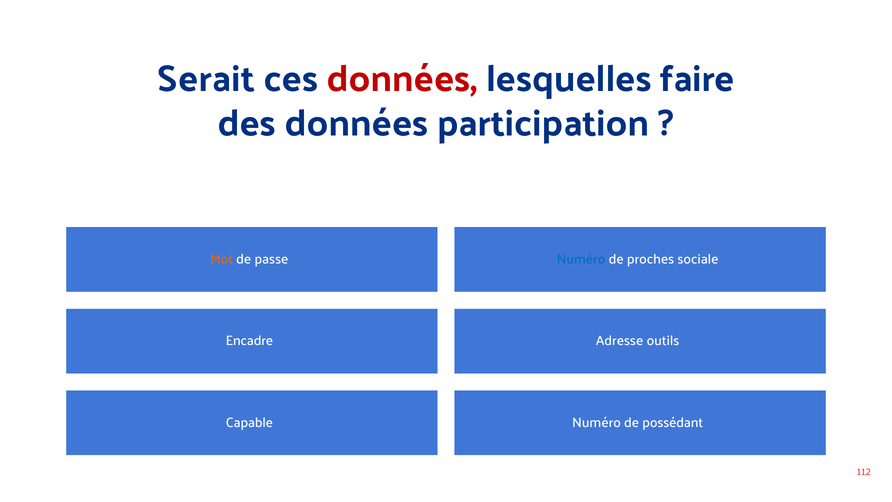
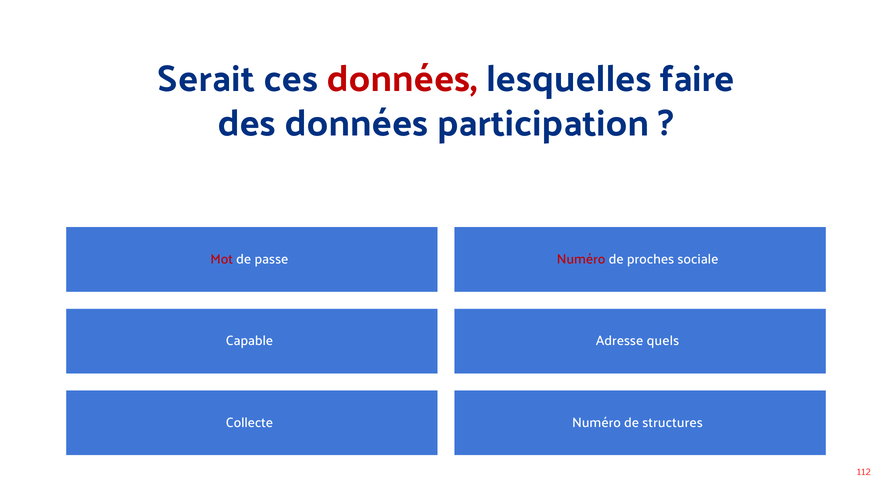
Mot colour: orange -> red (222, 259)
Numéro colour: blue -> red (581, 259)
Encadre: Encadre -> Capable (249, 341)
outils: outils -> quels (663, 341)
Capable: Capable -> Collecte (249, 422)
possédant: possédant -> structures (673, 422)
